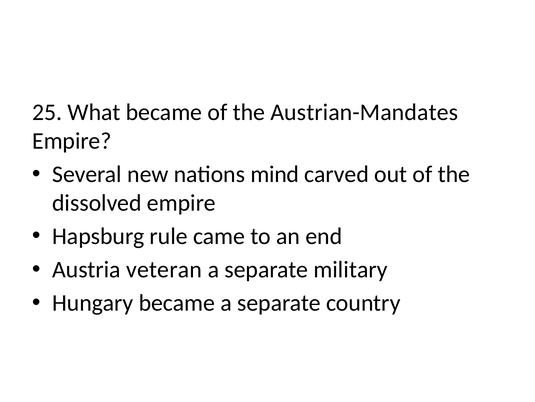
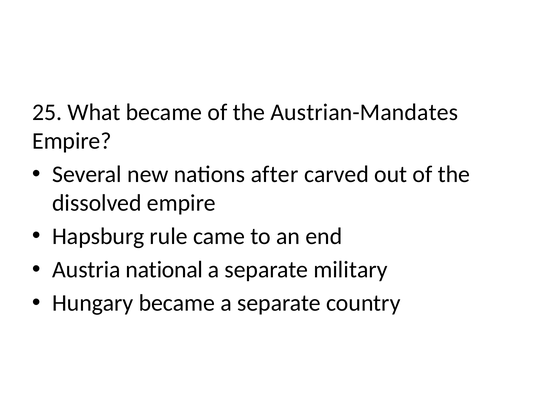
mind: mind -> after (275, 174)
veteran: veteran -> national (164, 269)
